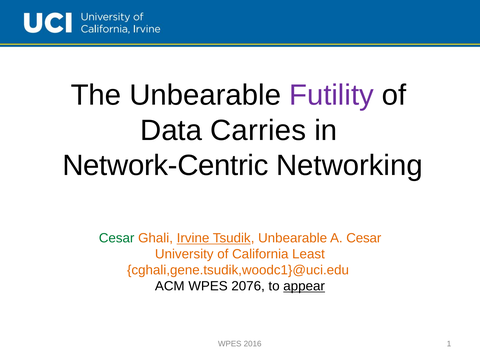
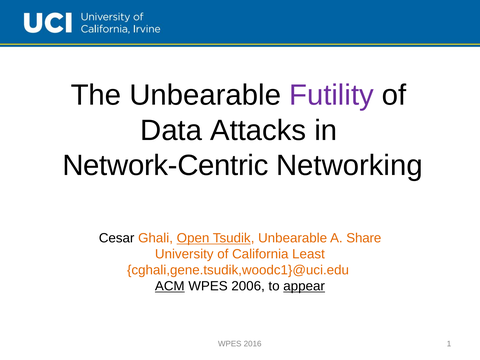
Carries: Carries -> Attacks (258, 130)
Cesar colour: green -> black (117, 238)
Irvine: Irvine -> Open (193, 238)
A Cesar: Cesar -> Share (364, 238)
ACM underline: none -> present (170, 286)
2076: 2076 -> 2006 (248, 286)
